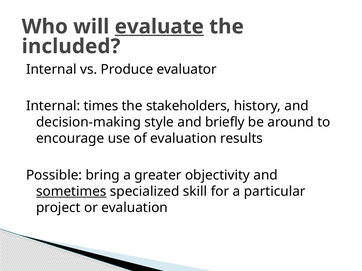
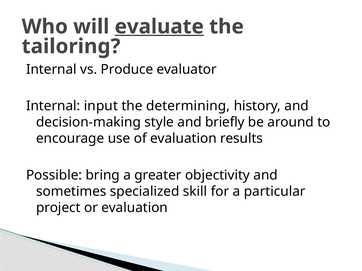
included: included -> tailoring (71, 46)
times: times -> input (101, 106)
stakeholders: stakeholders -> determining (188, 106)
sometimes underline: present -> none (71, 192)
